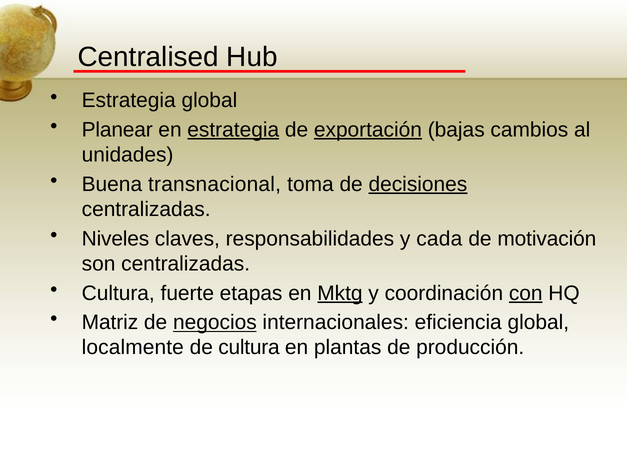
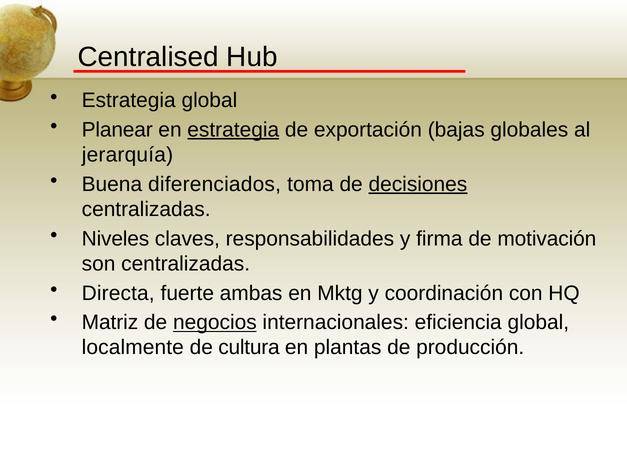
exportación underline: present -> none (368, 130)
cambios: cambios -> globales (529, 130)
unidades: unidades -> jerarquía (127, 155)
transnacional: transnacional -> diferenciados (215, 184)
cada: cada -> firma (439, 238)
Cultura: Cultura -> Directa (118, 293)
etapas: etapas -> ambas (251, 293)
Mktg underline: present -> none (340, 293)
con underline: present -> none (526, 293)
